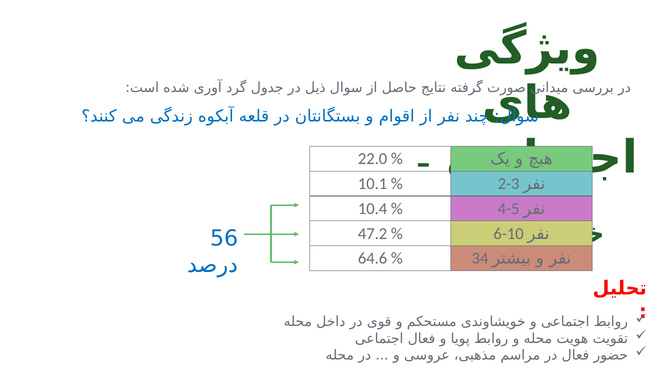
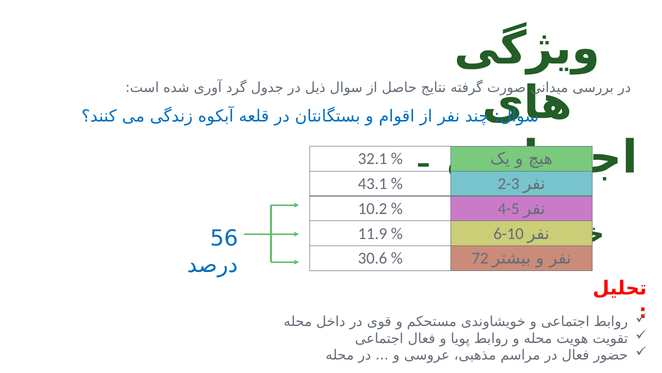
22.0: 22.0 -> 32.1 (373, 159)
10.1: 10.1 -> 43.1 (373, 184)
10.4: 10.4 -> 10.2 (373, 208)
47.2: 47.2 -> 11.9 (373, 233)
64.6: 64.6 -> 30.6 (373, 258)
34: 34 -> 72 (480, 258)
